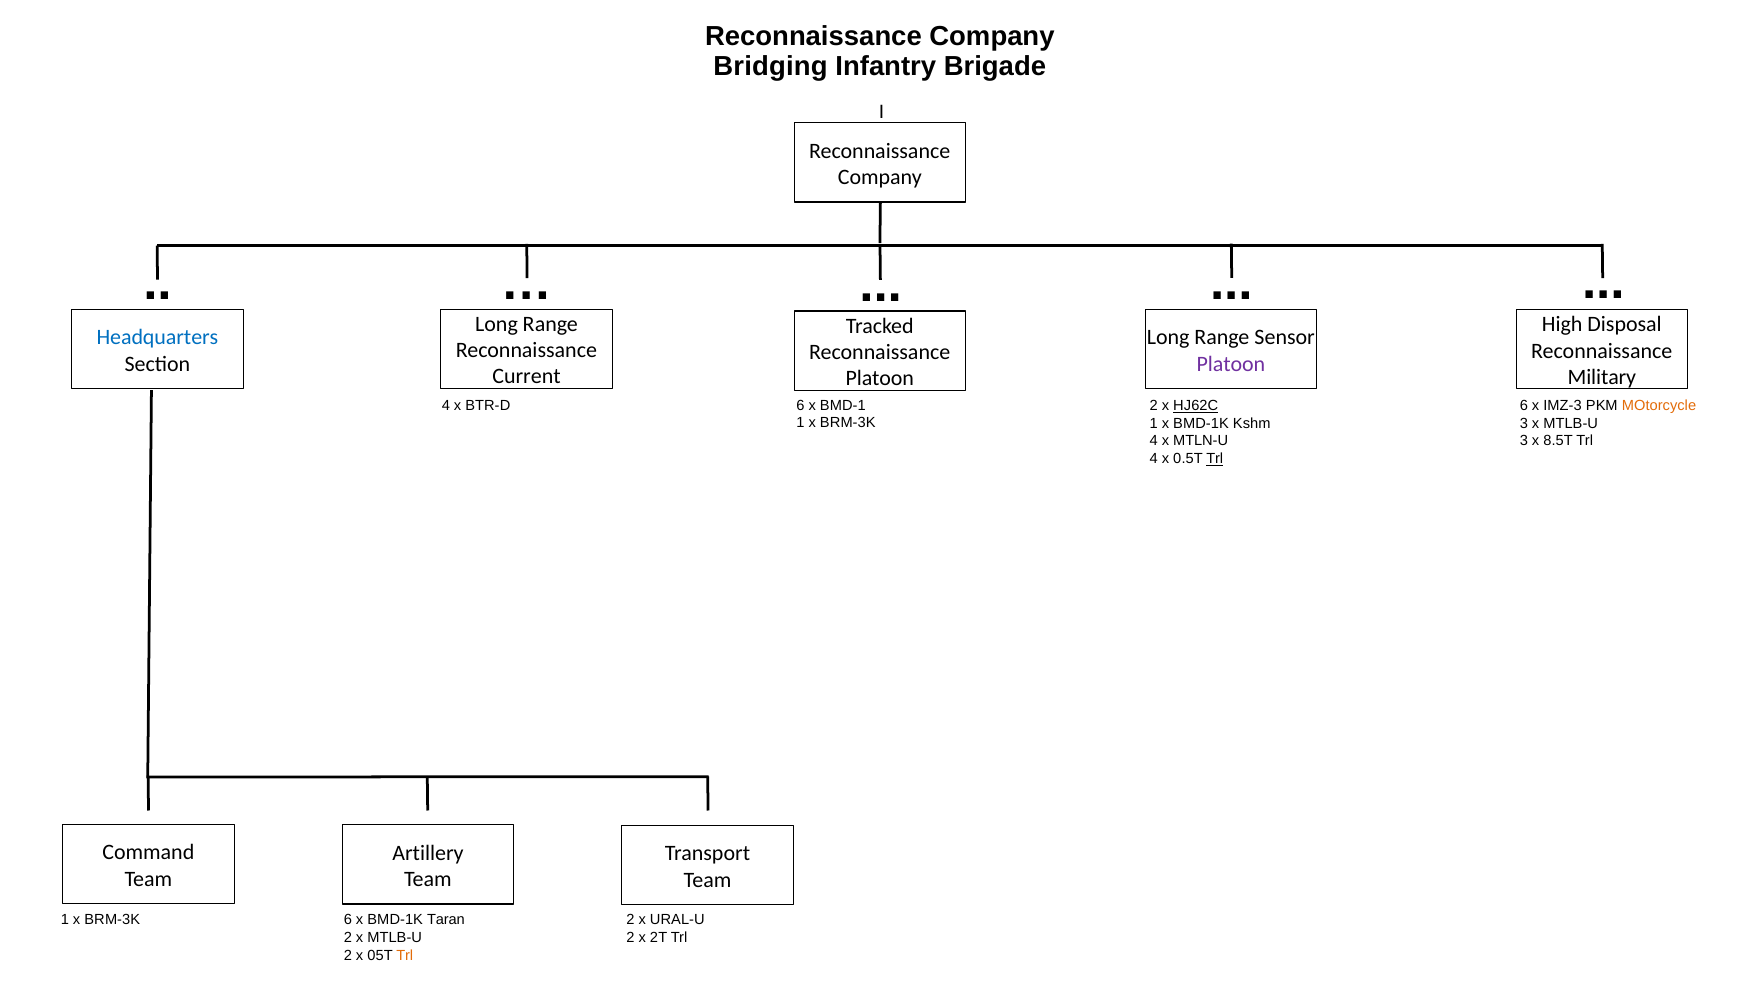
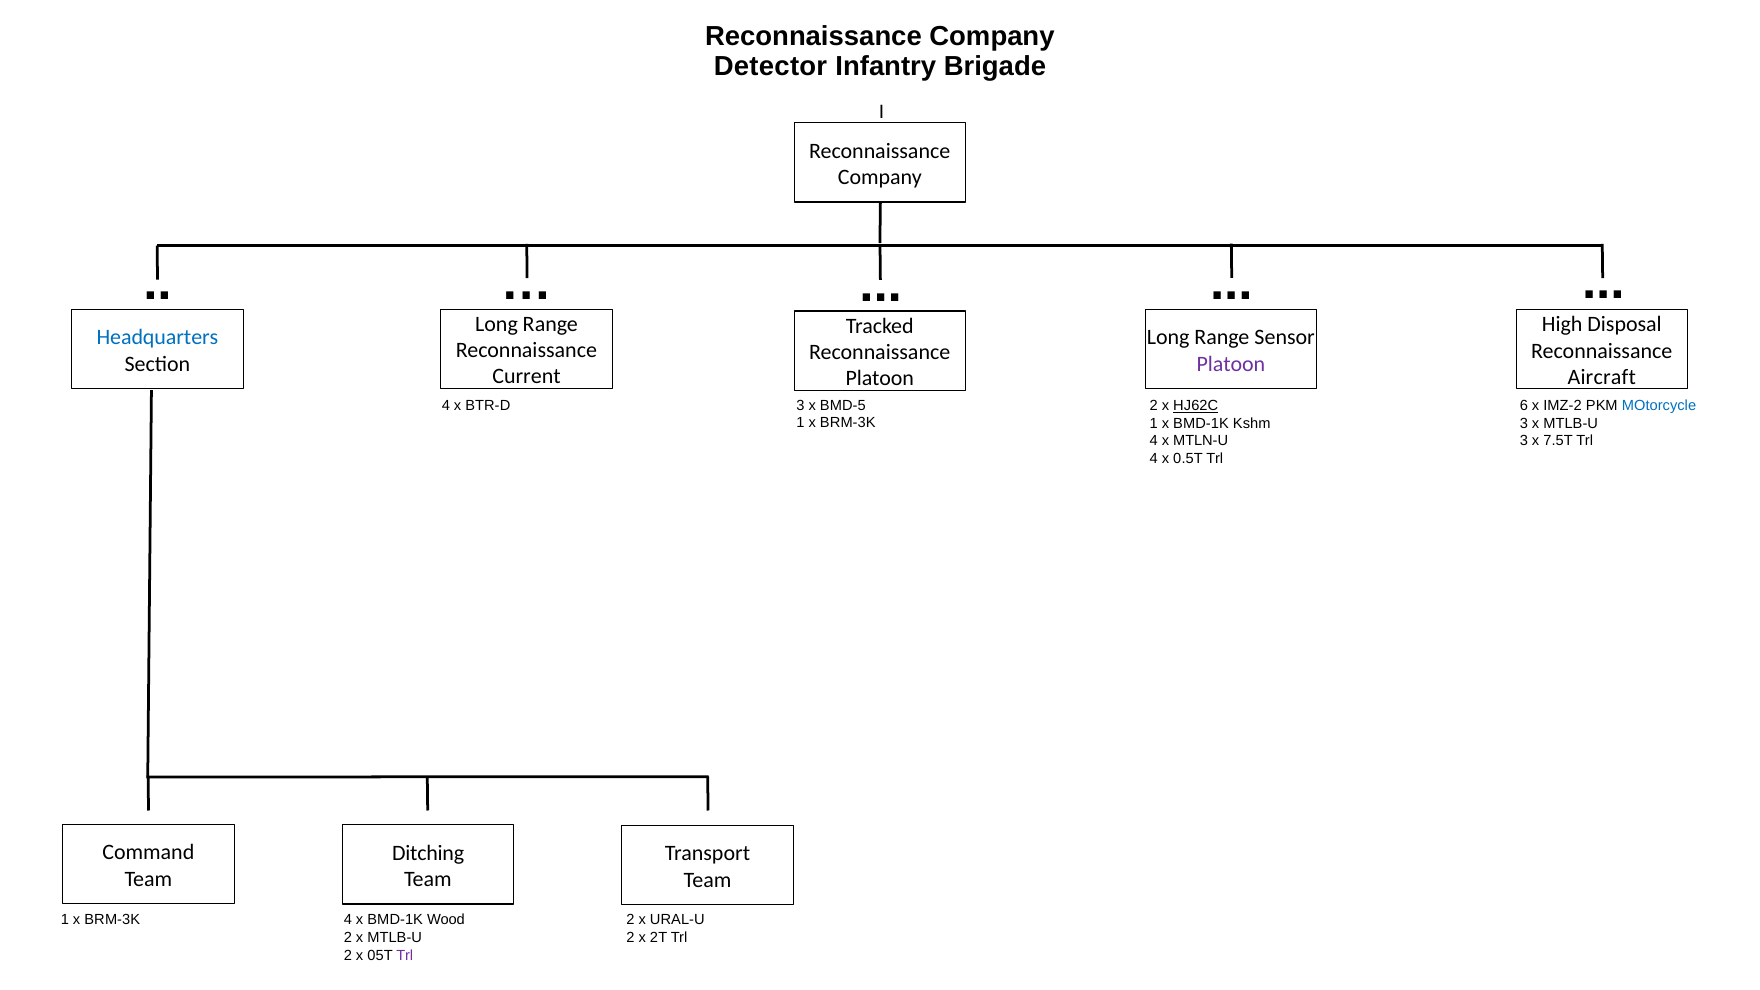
Bridging: Bridging -> Detector (770, 67)
Military: Military -> Aircraft (1602, 377)
BTR-D 6: 6 -> 3 (801, 405)
BMD-1: BMD-1 -> BMD-5 (843, 405)
IMZ-3: IMZ-3 -> IMZ-2 (1562, 406)
MOtorcycle colour: orange -> blue (1659, 406)
8.5T: 8.5T -> 7.5T (1558, 441)
Trl underline: present -> none (1215, 459)
Artillery: Artillery -> Ditching (428, 853)
BRM-3K 6: 6 -> 4 (348, 920)
Taran: Taran -> Wood (446, 920)
Trl colour: orange -> purple (405, 955)
